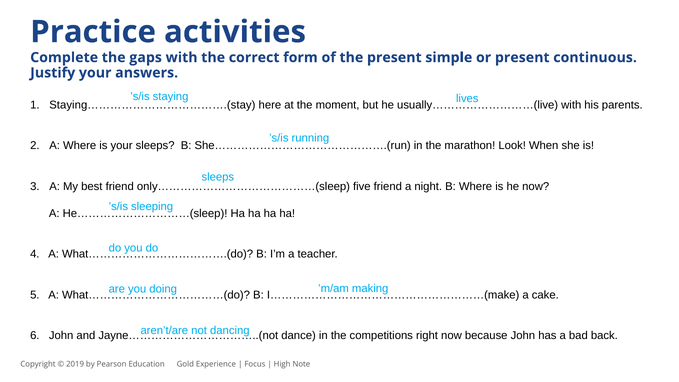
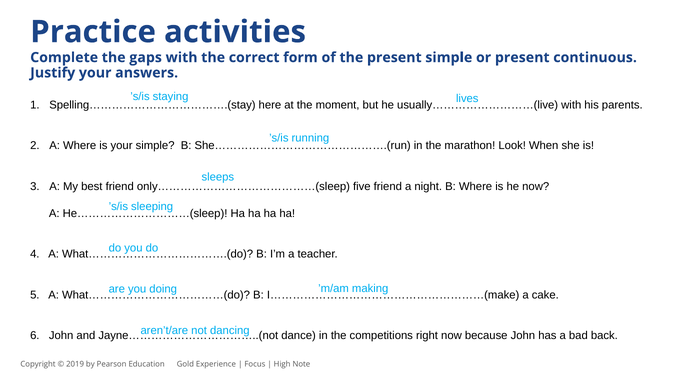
Staying……………………………….(stay: Staying……………………………….(stay -> Spelling……………………………….(stay (152, 105)
your sleeps: sleeps -> simple (155, 146)
